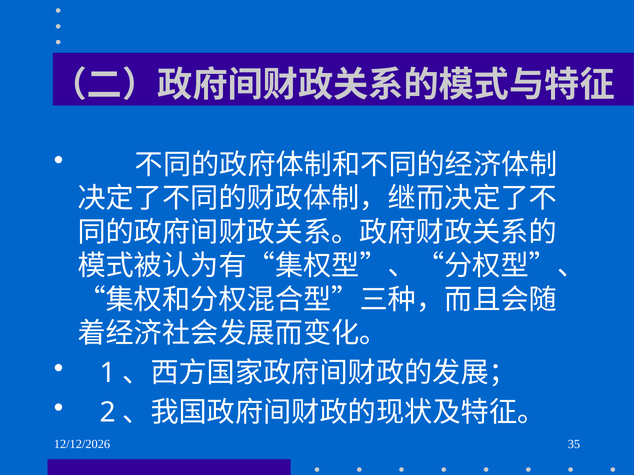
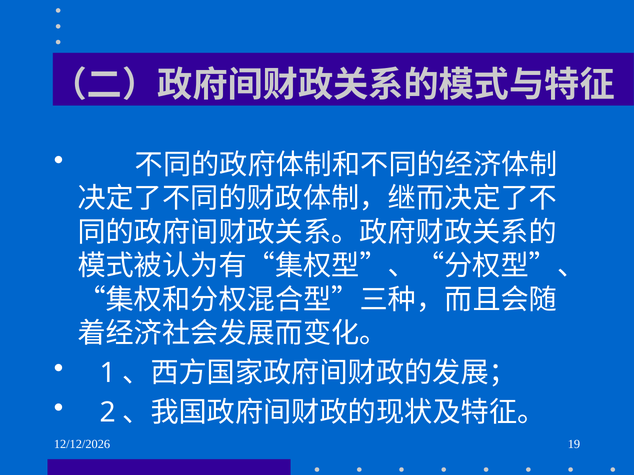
35: 35 -> 19 (574, 445)
